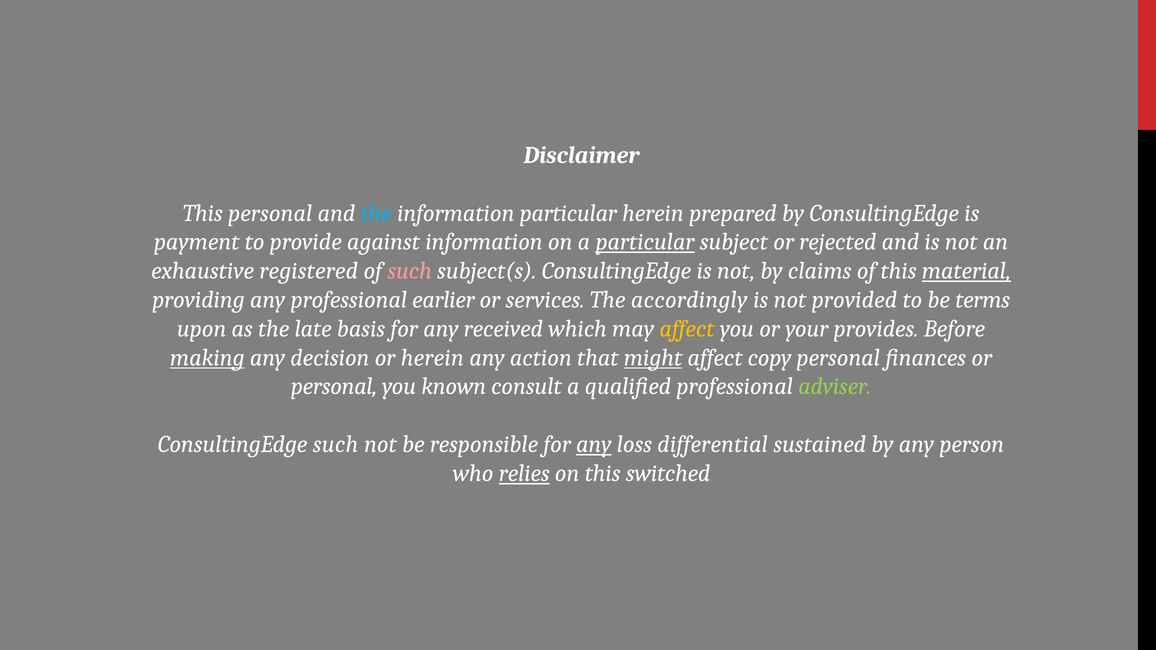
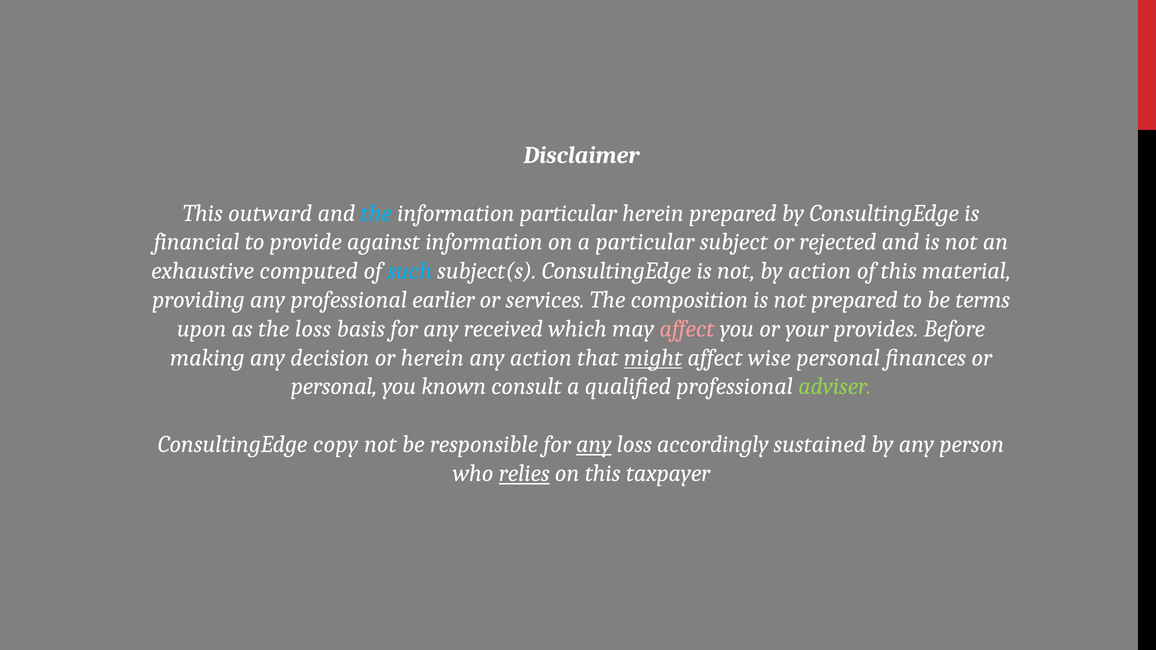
This personal: personal -> outward (270, 213)
payment: payment -> financial (197, 242)
particular underline: present -> none (645, 242)
registered: registered -> computed (309, 271)
such colour: pink -> light blue (410, 271)
by claims: claims -> action (820, 271)
material underline: present -> none (966, 271)
accordingly: accordingly -> composition (689, 300)
not provided: provided -> prepared (855, 300)
the late: late -> loss (313, 329)
affect colour: yellow -> pink (687, 329)
making underline: present -> none (207, 358)
copy: copy -> wise (769, 358)
ConsultingEdge such: such -> copy (336, 445)
differential: differential -> accordingly (713, 445)
switched: switched -> taxpayer (668, 474)
